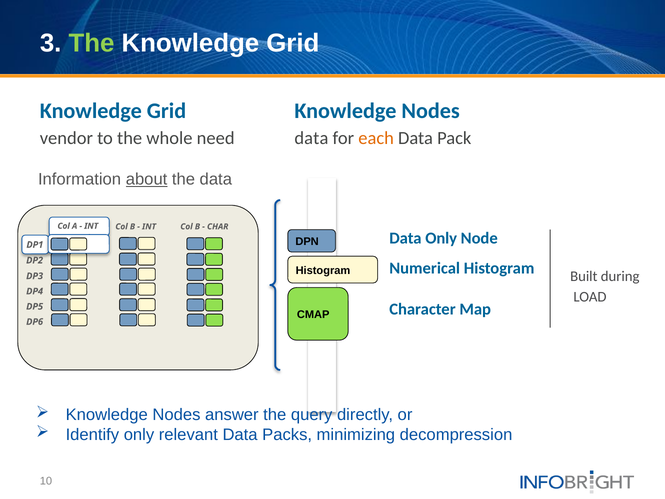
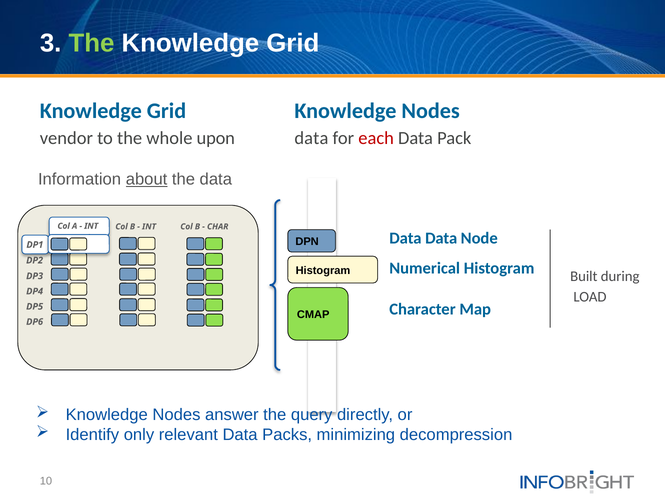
need: need -> upon (216, 138)
each colour: orange -> red (376, 138)
Data Only: Only -> Data (441, 238)
